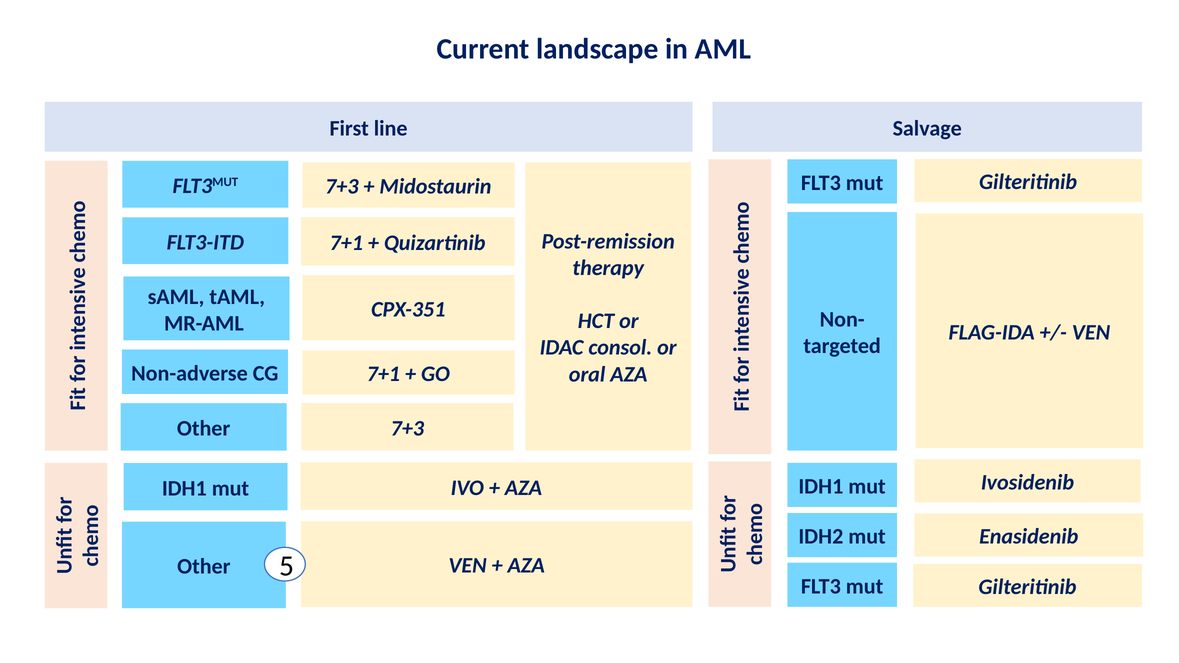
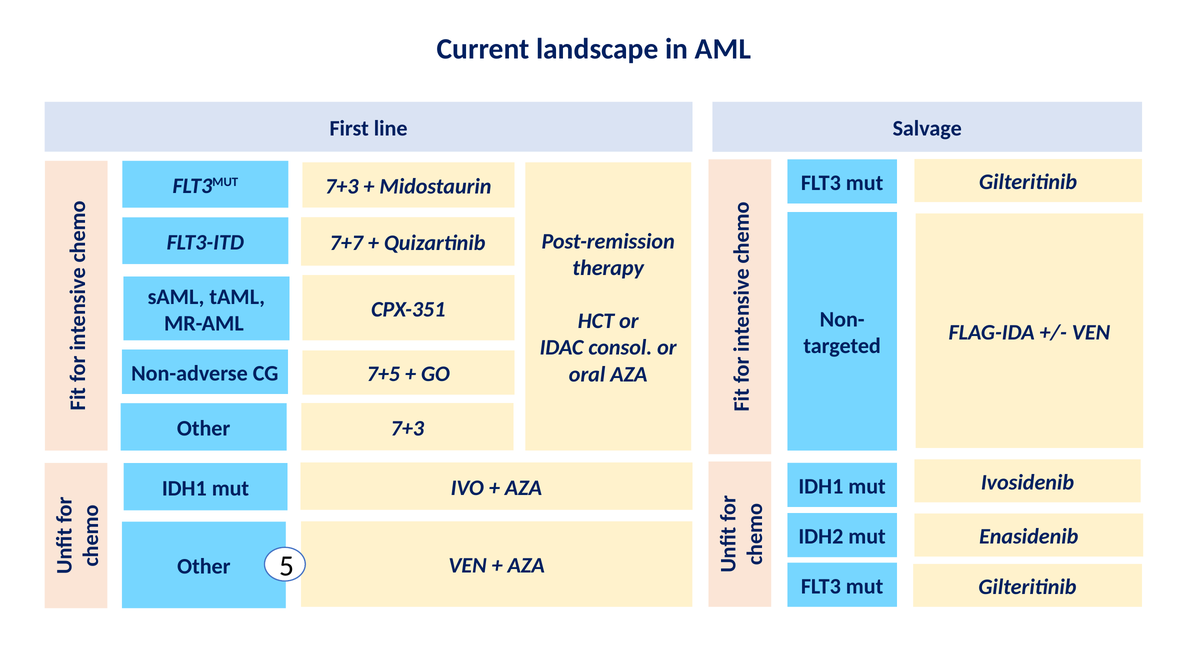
7+1: 7+1 -> 7+7 (346, 243)
CG 7+1: 7+1 -> 7+5 (383, 374)
